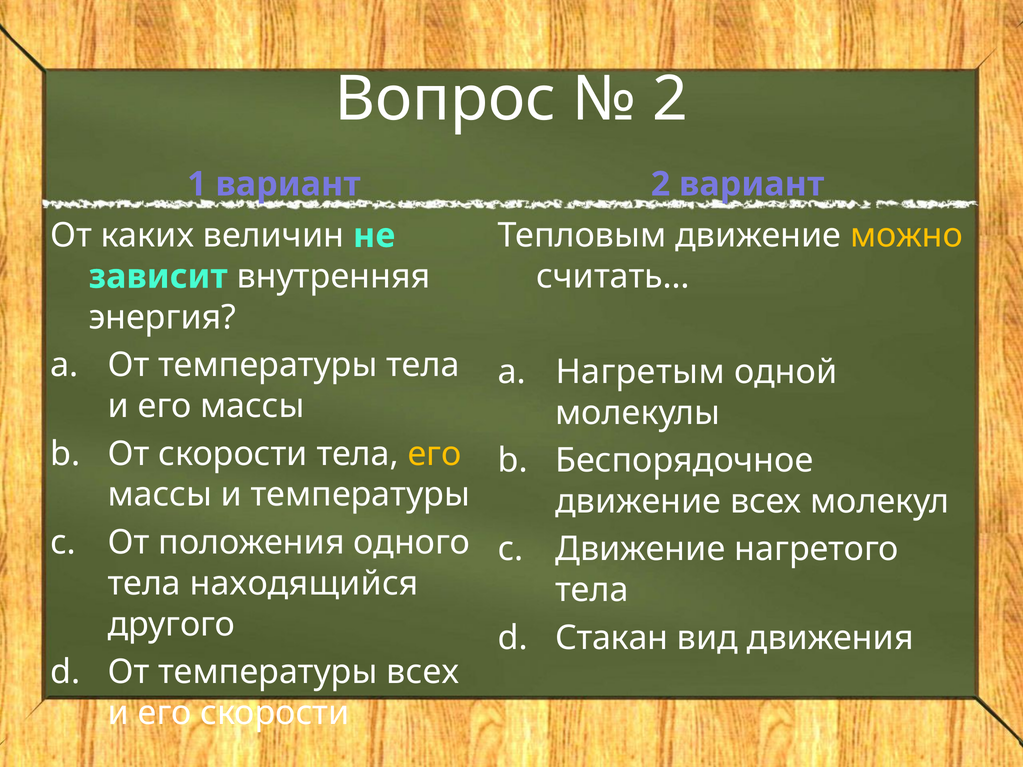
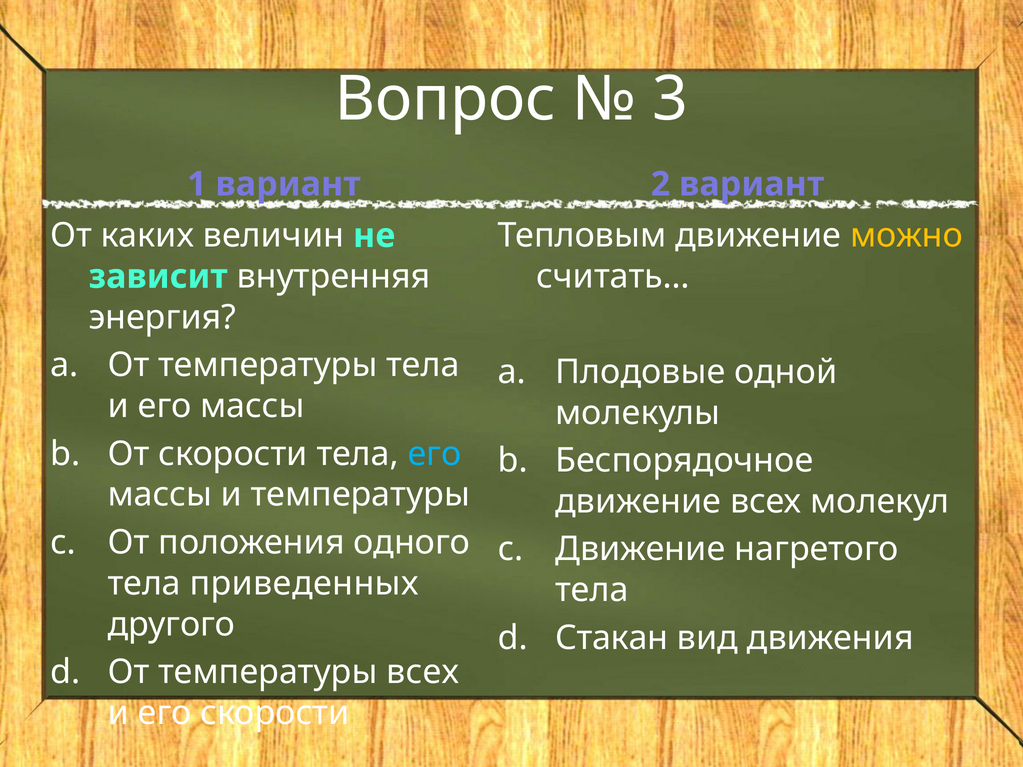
2: 2 -> 3 (670, 99)
Нагретым: Нагретым -> Плодовые (640, 372)
его colour: yellow -> light blue (435, 454)
находящийся: находящийся -> приведенных (304, 584)
